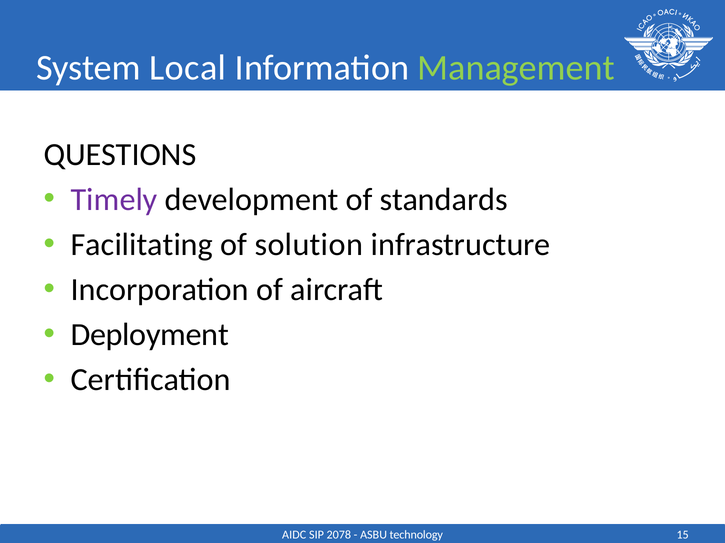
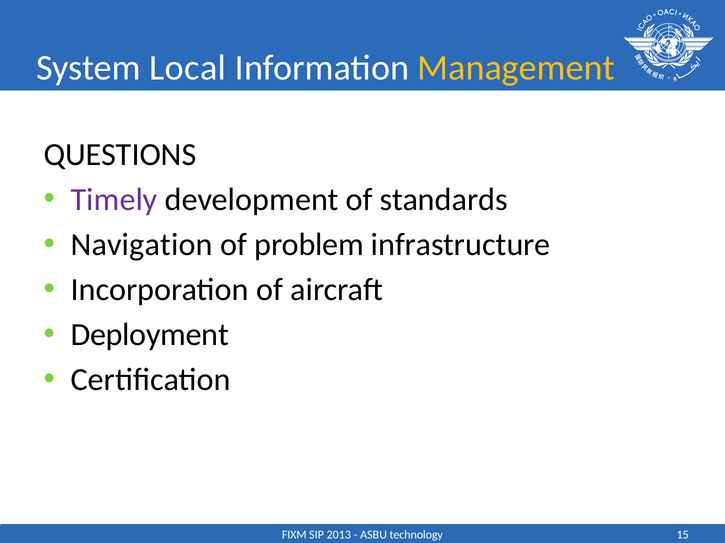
Management colour: light green -> yellow (516, 68)
Facilitating: Facilitating -> Navigation (142, 245)
solution: solution -> problem (309, 245)
AIDC: AIDC -> FIXM (294, 535)
2078: 2078 -> 2013 (339, 535)
